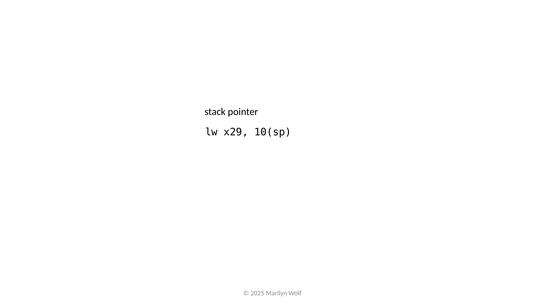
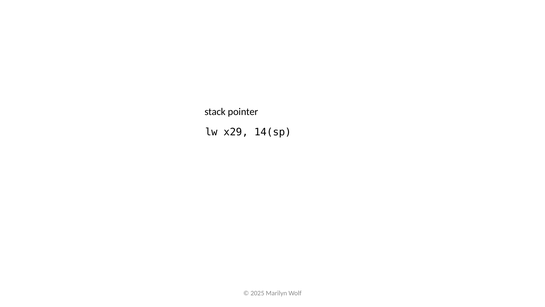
10(sp: 10(sp -> 14(sp (273, 132)
